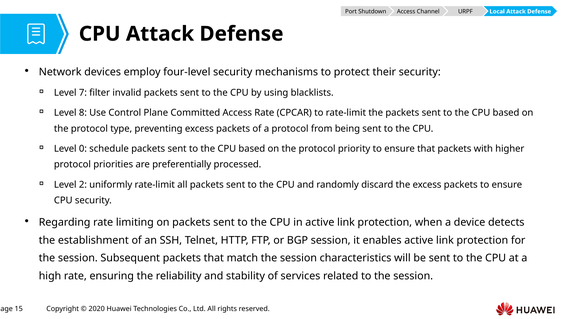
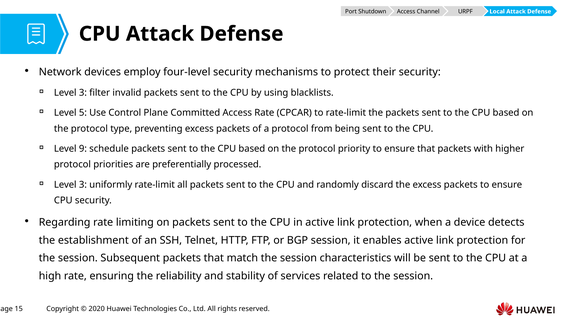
7: 7 -> 3 (83, 93)
8: 8 -> 5 (83, 113)
0: 0 -> 9 (83, 149)
2: 2 -> 3 (83, 185)
